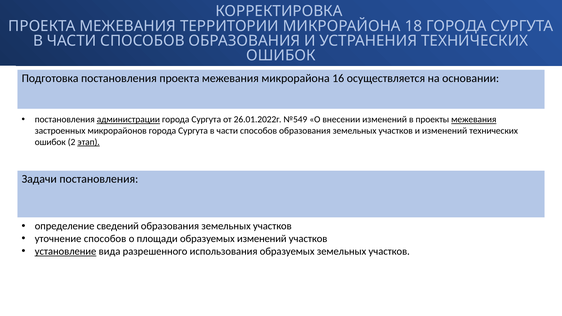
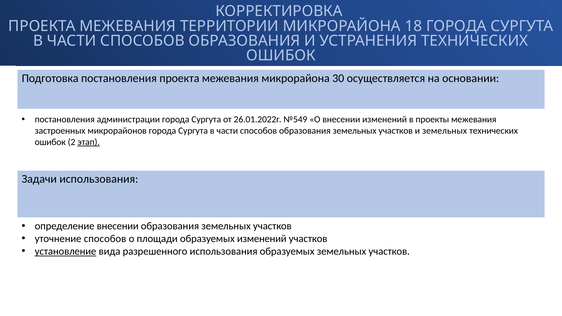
16: 16 -> 30 (338, 78)
администрации underline: present -> none (128, 120)
межевания underline: present -> none (474, 120)
и изменений: изменений -> земельных (445, 131)
Задачи постановления: постановления -> использования (99, 179)
определение сведений: сведений -> внесении (118, 226)
